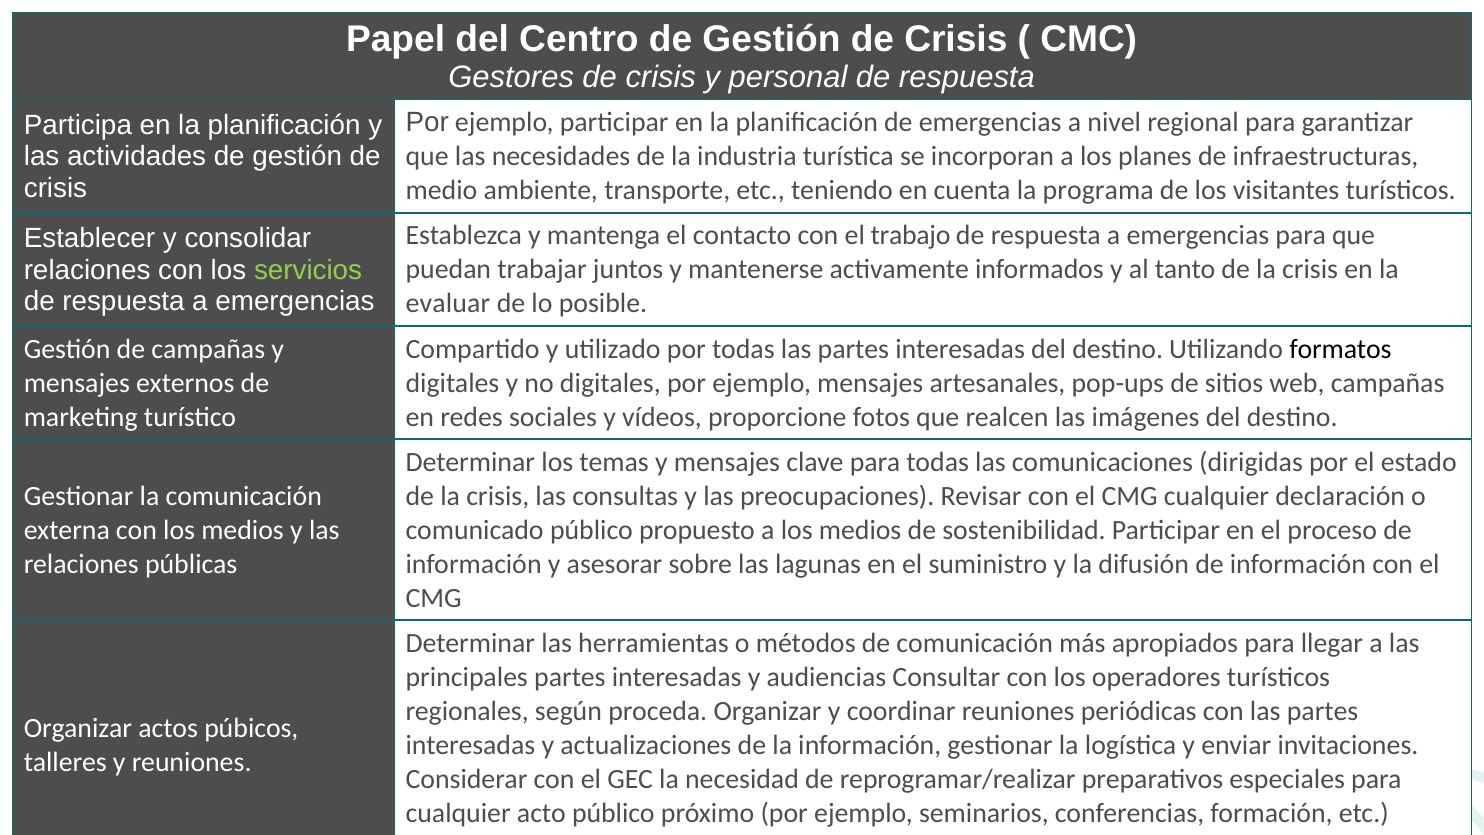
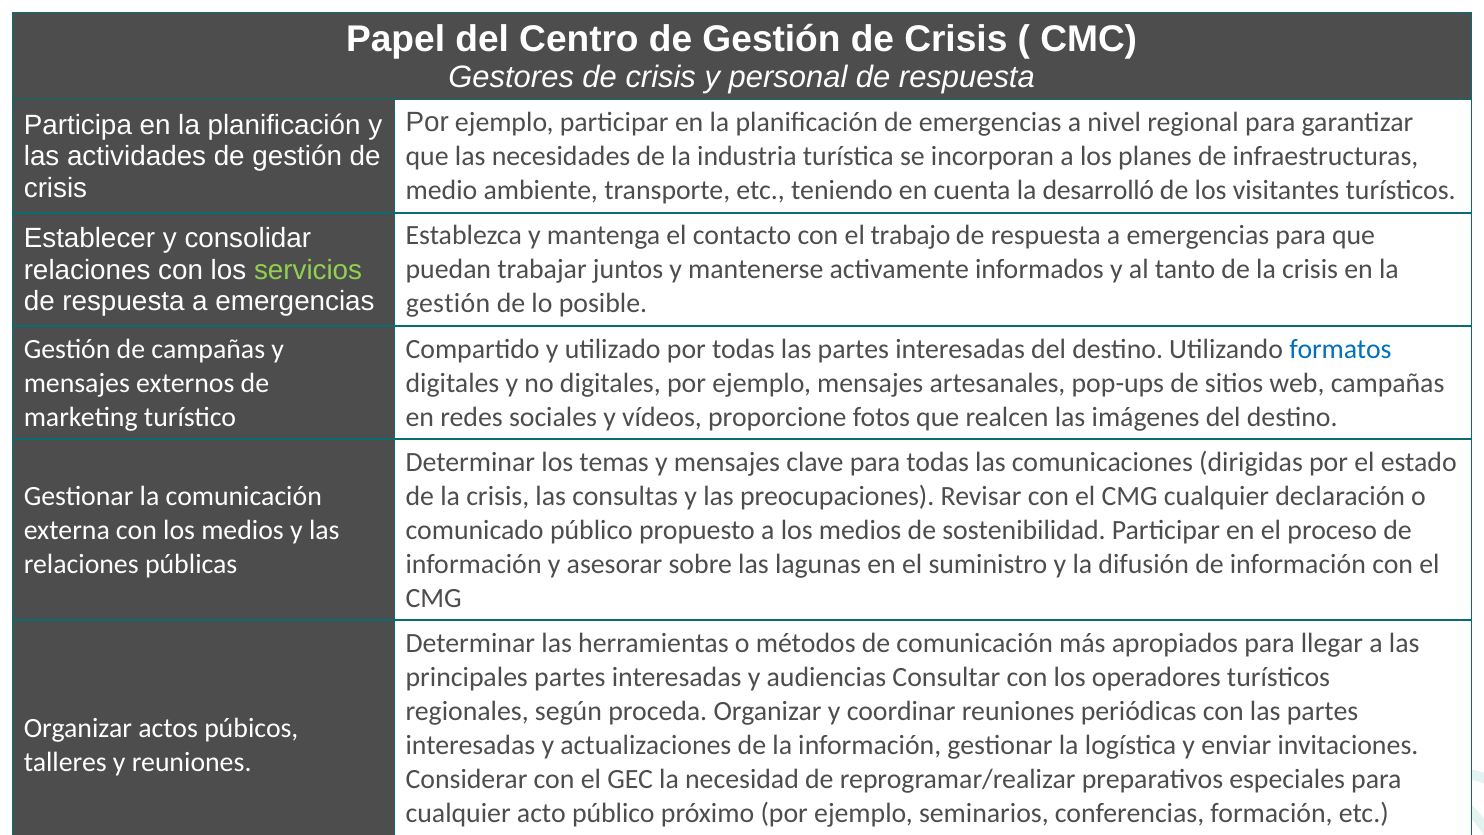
programa: programa -> desarrolló (1098, 191)
evaluar: evaluar -> gestión (448, 304)
formatos colour: black -> blue (1340, 349)
